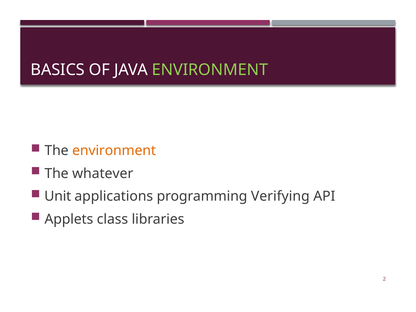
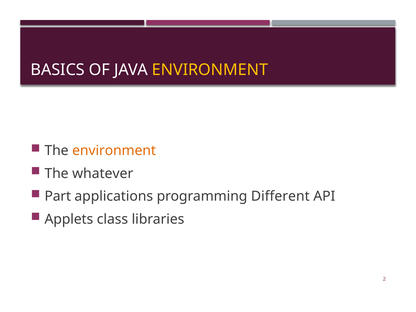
ENVIRONMENT colour: light green -> yellow (210, 70)
Unit: Unit -> Part (58, 196)
Verifying: Verifying -> Different (280, 196)
